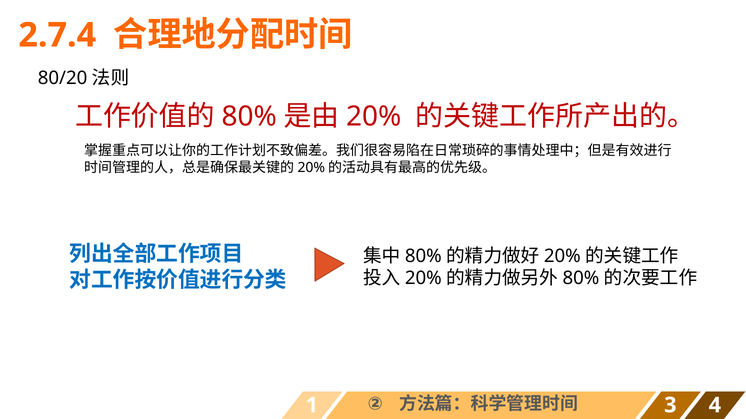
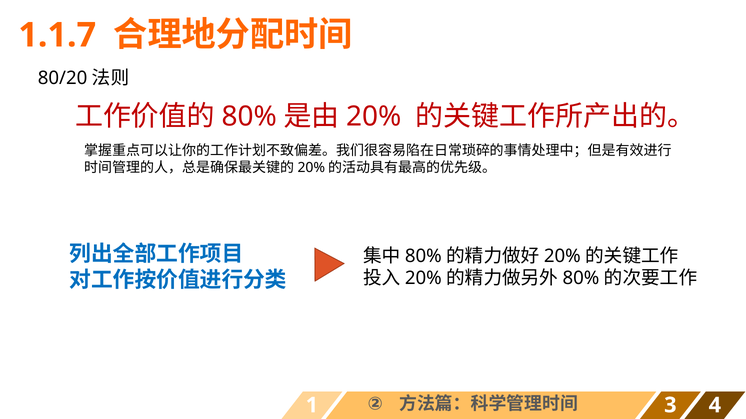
2.7.4: 2.7.4 -> 1.1.7 (57, 35)
